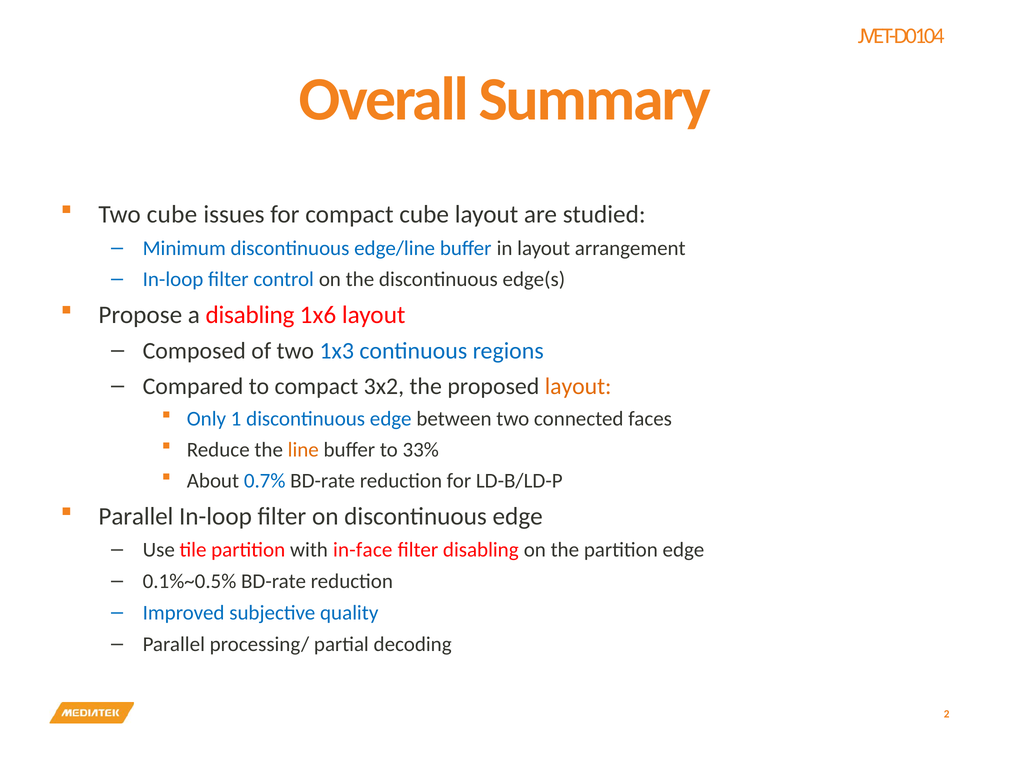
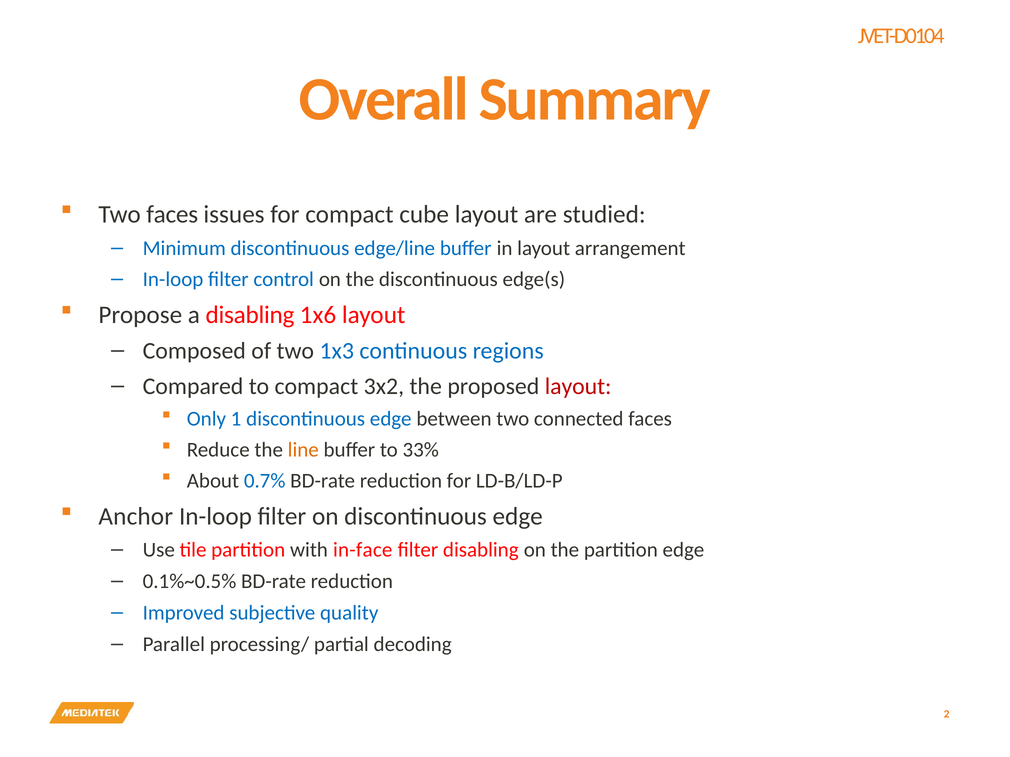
Two cube: cube -> faces (172, 215)
layout colour: orange -> red (578, 386)
Parallel: Parallel -> Anchor (136, 517)
